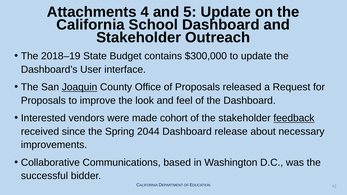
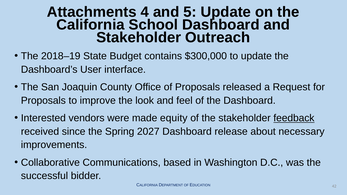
Joaquin underline: present -> none (80, 87)
cohort: cohort -> equity (174, 118)
2044: 2044 -> 2027 (148, 132)
